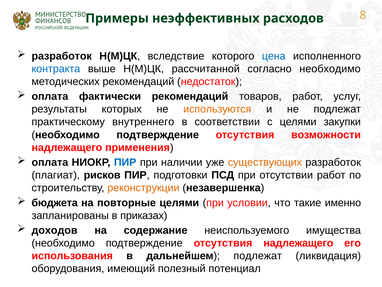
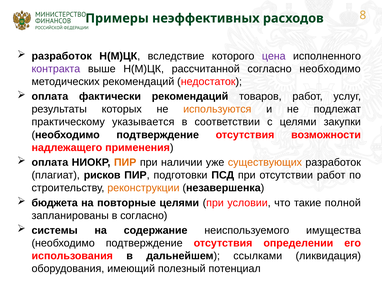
цена colour: blue -> purple (274, 56)
контракта colour: blue -> purple (56, 69)
внутреннего: внутреннего -> указывается (143, 122)
ПИР colour: blue -> orange (125, 162)
именно: именно -> полной (343, 202)
в приказах: приказах -> согласно (144, 215)
доходов: доходов -> системы (55, 230)
отсутствия надлежащего: надлежащего -> определении (298, 243)
дальнейшем подлежат: подлежат -> ссылками (258, 256)
